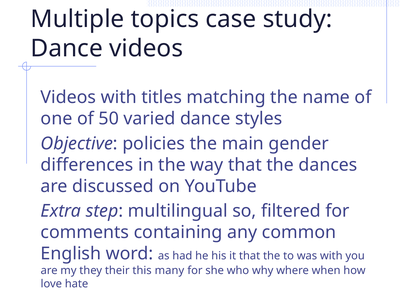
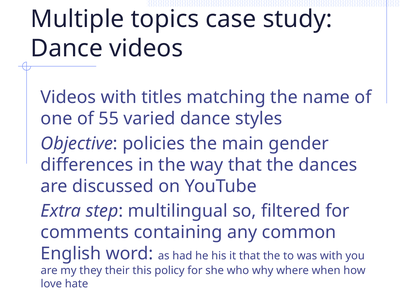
50: 50 -> 55 (109, 119)
many: many -> policy (170, 271)
